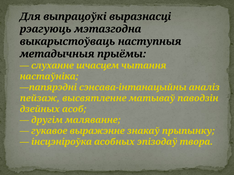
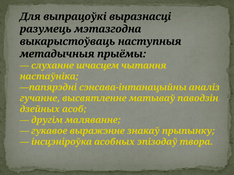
рэагуюць: рэагуюць -> разумець (46, 29)
пейзаж: пейзаж -> гучанне (40, 98)
